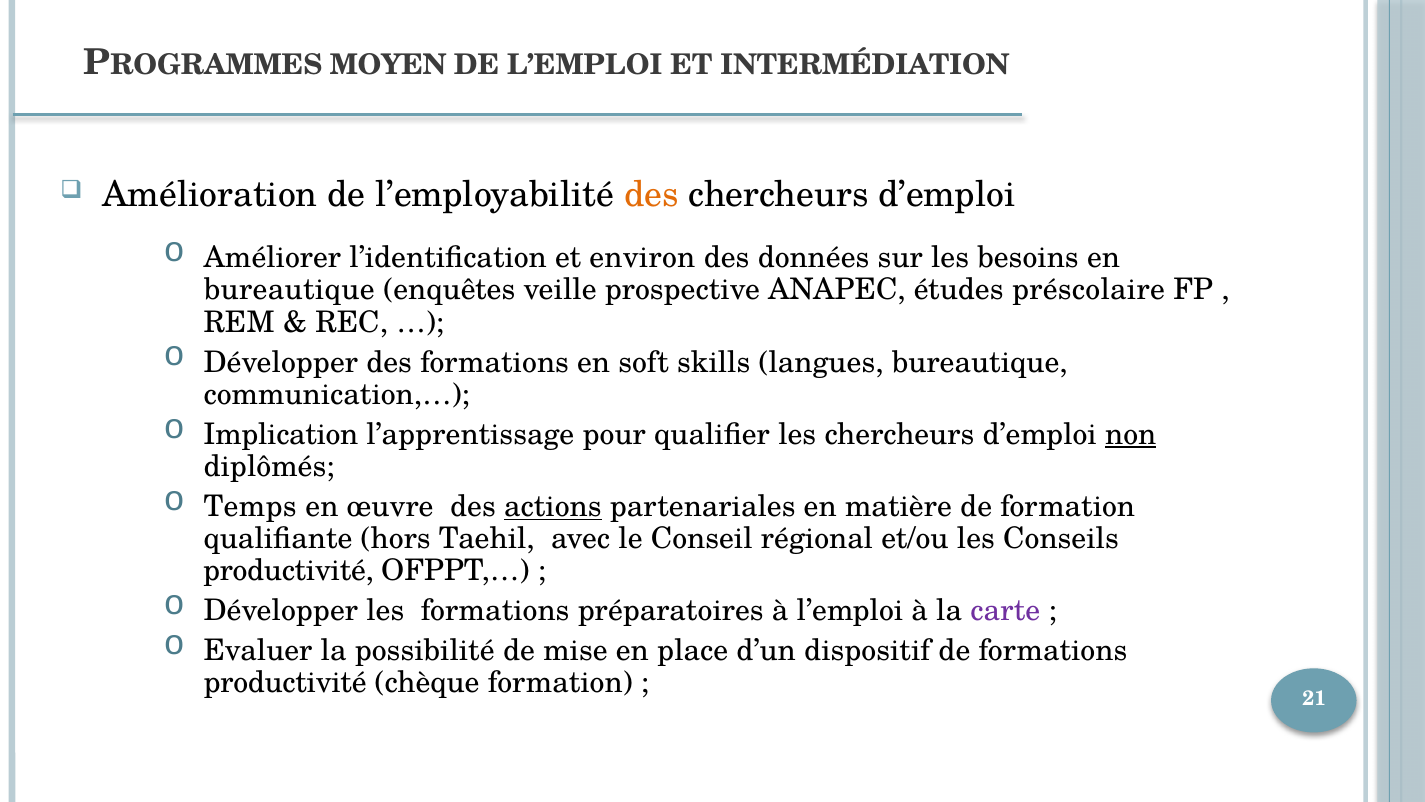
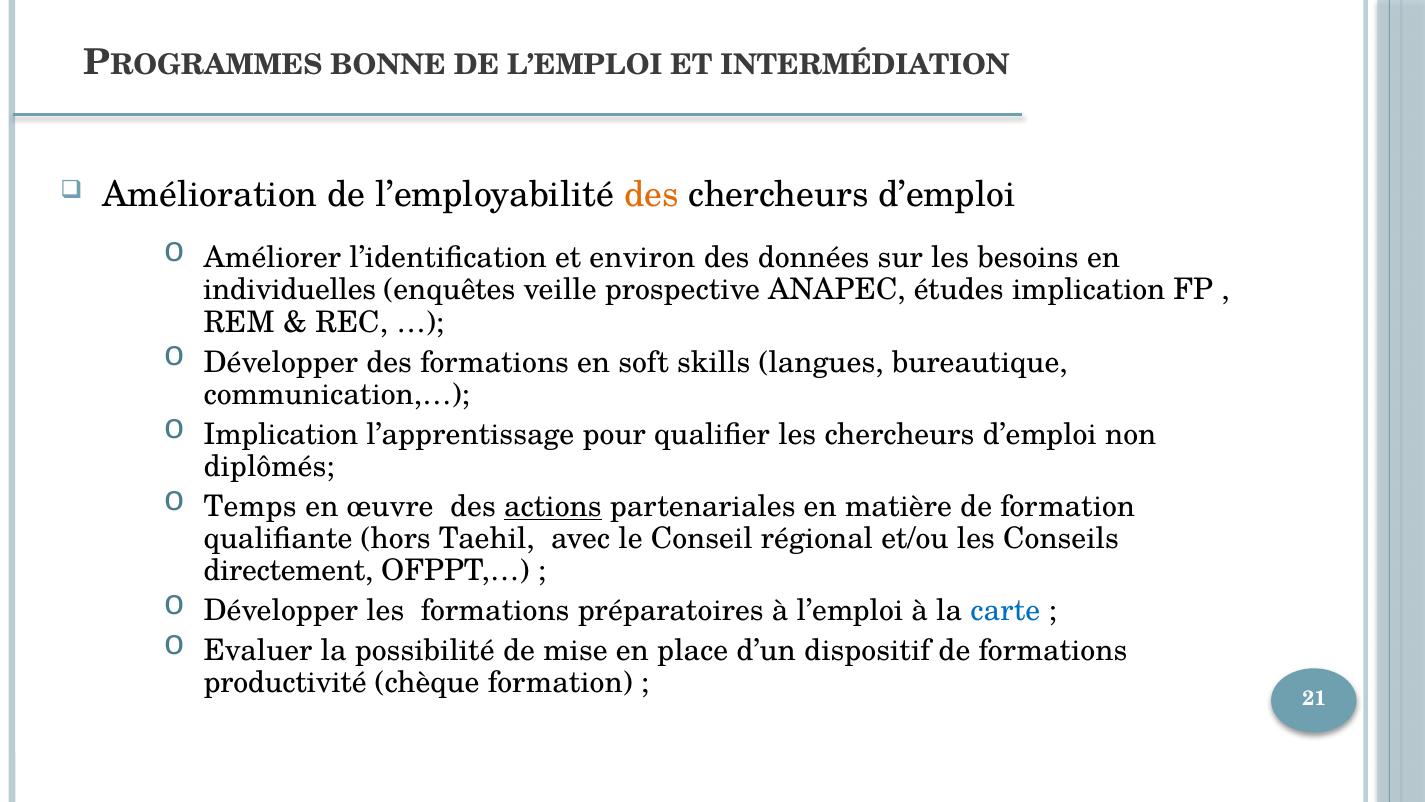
MOYEN: MOYEN -> BONNE (388, 65)
bureautique: bureautique -> individuelles (290, 290)
études préscolaire: préscolaire -> implication (1089, 290)
non underline: present -> none (1131, 434)
productivité: productivité -> directement (288, 570)
carte colour: purple -> blue (1005, 611)
